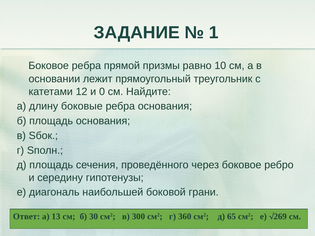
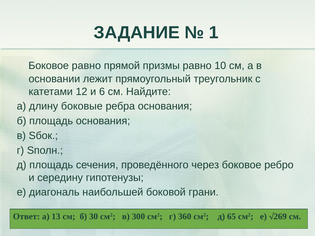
Боковое ребра: ребра -> равно (86, 66)
0: 0 -> 6 (102, 92)
